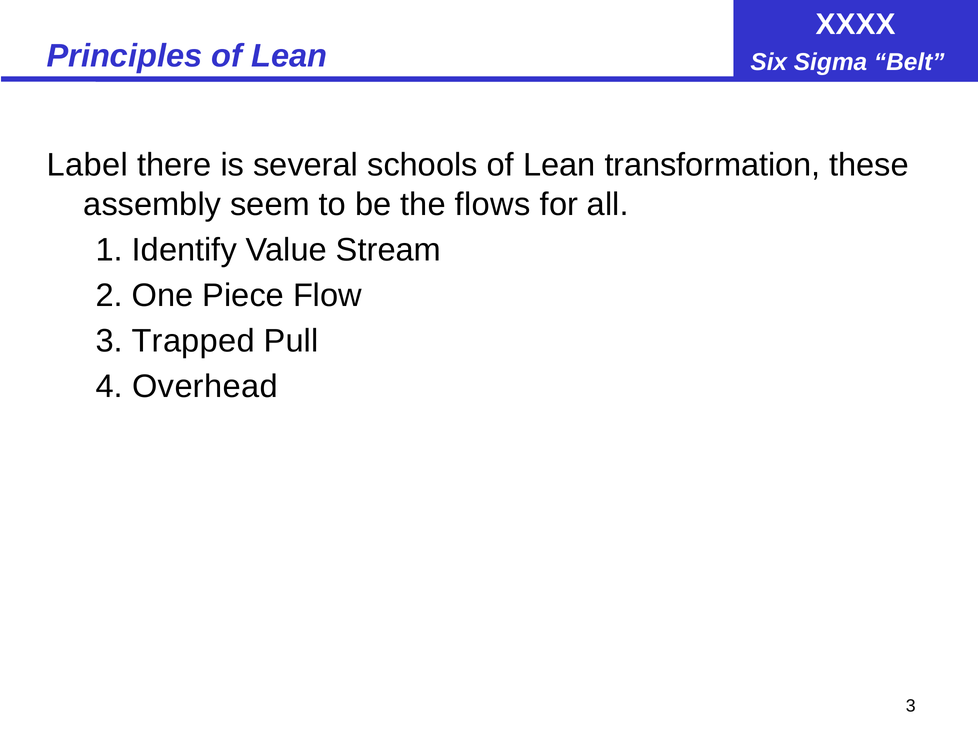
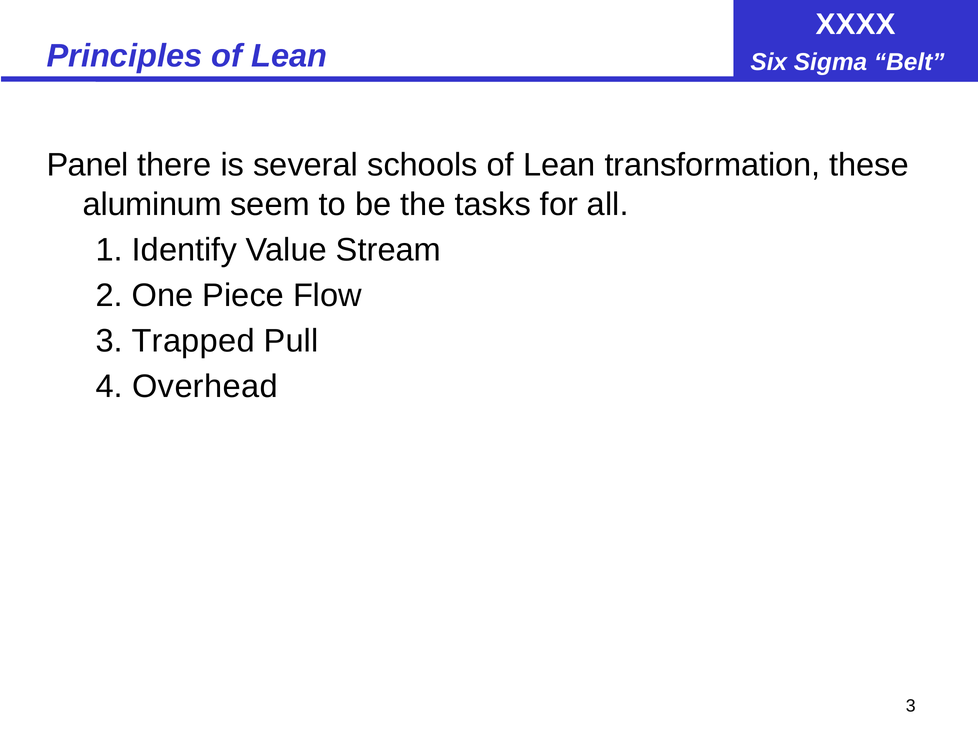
Label: Label -> Panel (88, 165)
assembly: assembly -> aluminum (152, 204)
flows: flows -> tasks (493, 204)
